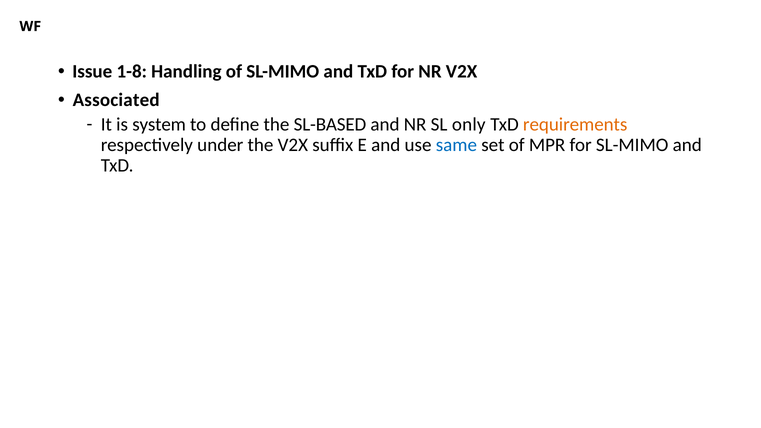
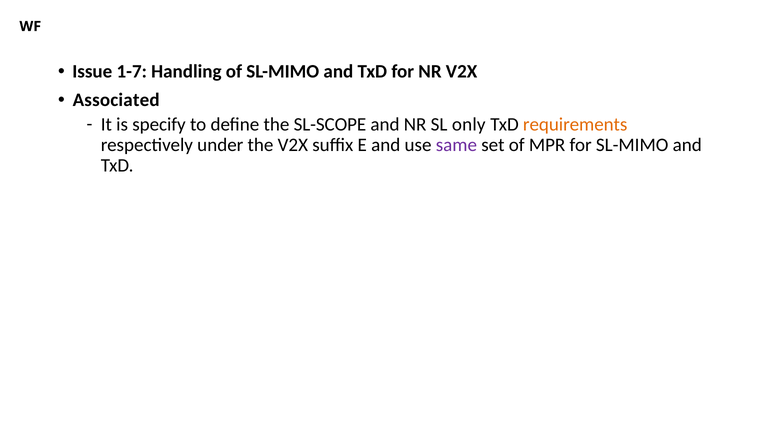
1-8: 1-8 -> 1-7 (132, 72)
system: system -> specify (159, 125)
SL-BASED: SL-BASED -> SL-SCOPE (330, 125)
same colour: blue -> purple (456, 145)
